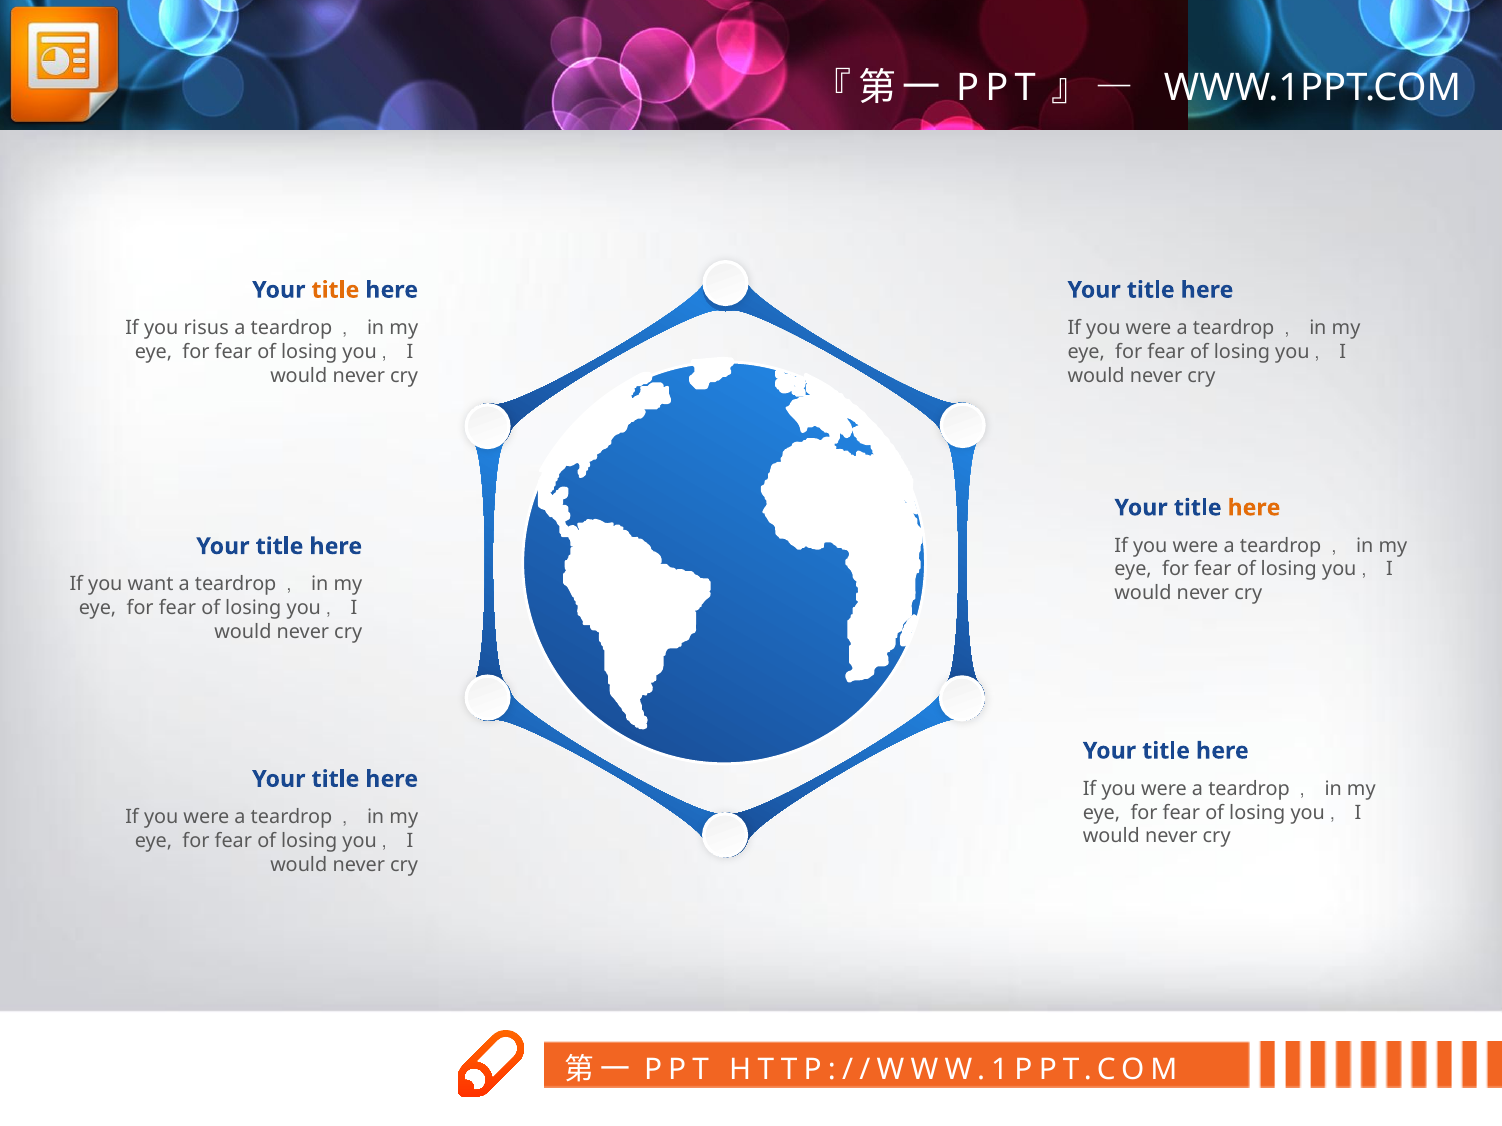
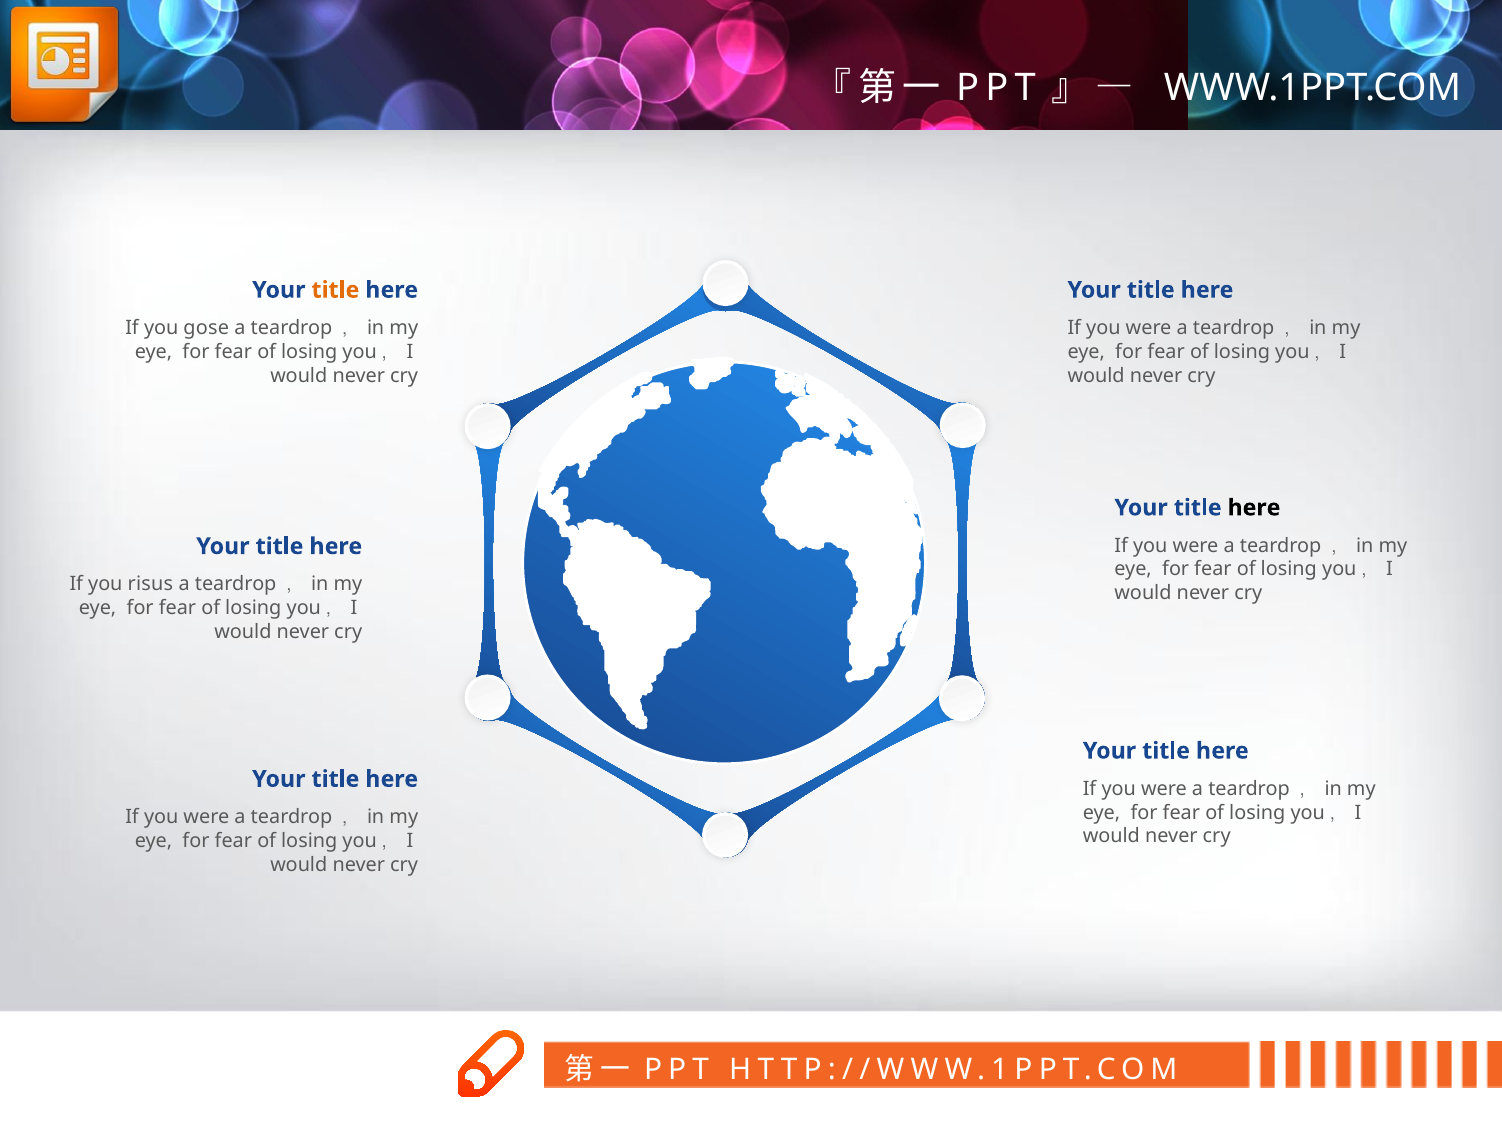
risus: risus -> gose (206, 328)
here colour: orange -> black (1254, 508)
want: want -> risus (150, 584)
